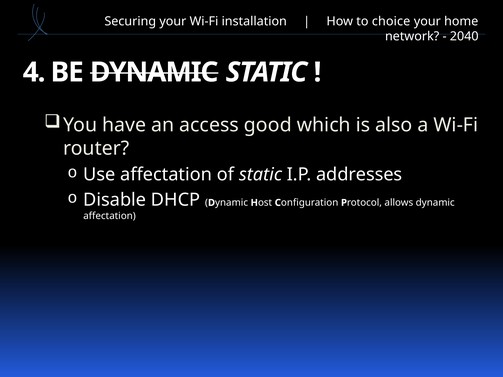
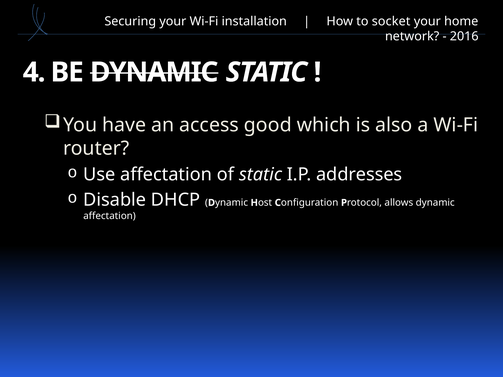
choice: choice -> socket (391, 21)
2040: 2040 -> 2016 (464, 36)
